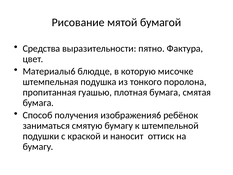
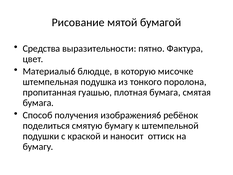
заниматься: заниматься -> поделиться (46, 126)
